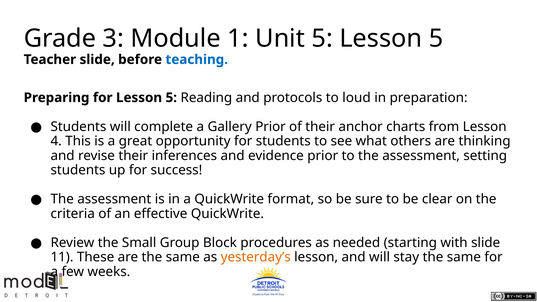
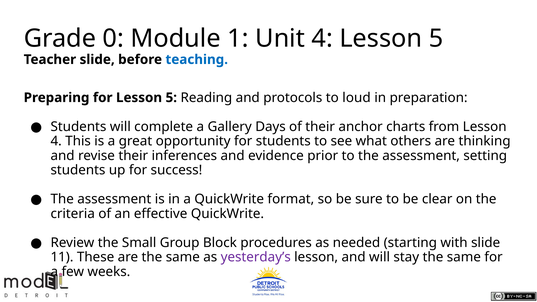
3: 3 -> 0 (113, 39)
Unit 5: 5 -> 4 (322, 39)
Gallery Prior: Prior -> Days (270, 127)
yesterday’s colour: orange -> purple (256, 257)
